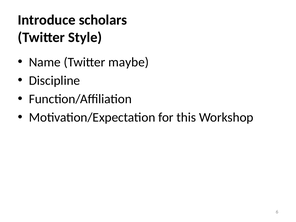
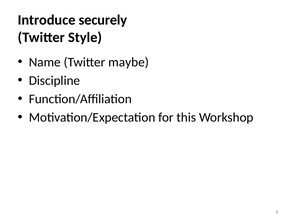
scholars: scholars -> securely (103, 20)
